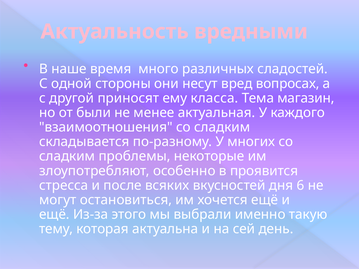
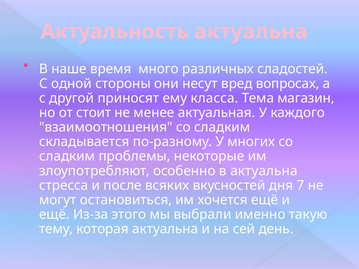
Актуальность вредными: вредными -> актуальна (251, 32)
были: были -> стоит (94, 113)
в проявится: проявится -> актуальна (264, 171)
6: 6 -> 7 (300, 186)
